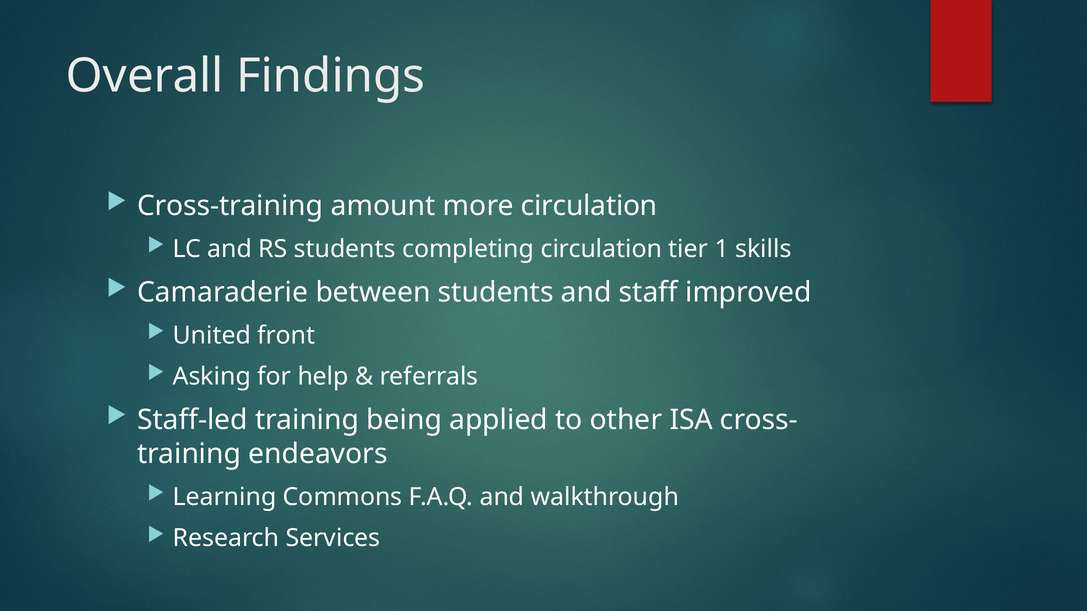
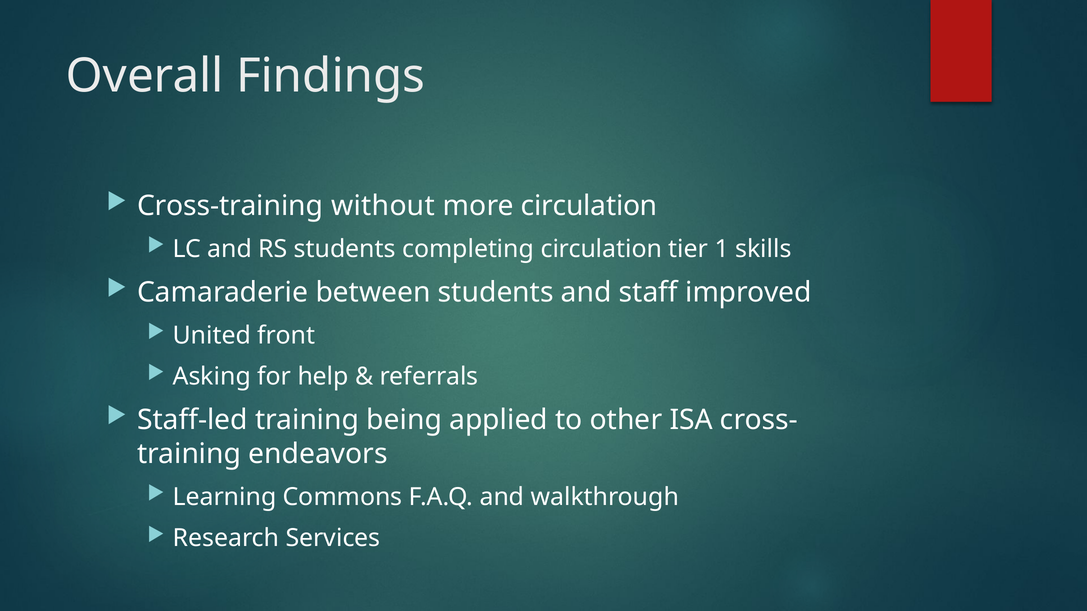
amount: amount -> without (383, 206)
